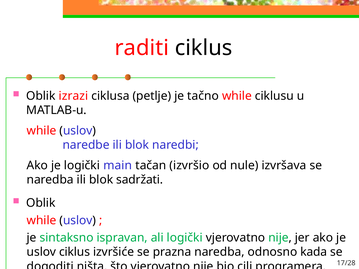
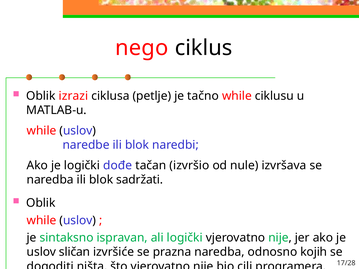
raditi: raditi -> nego (142, 48)
main: main -> dođe (118, 165)
uslov ciklus: ciklus -> sličan (75, 252)
kada: kada -> kojih (314, 252)
